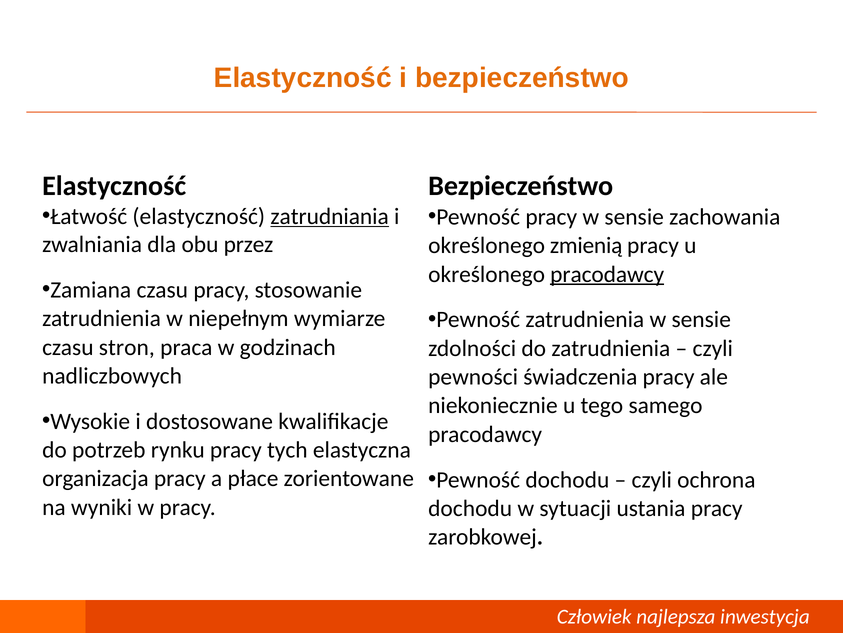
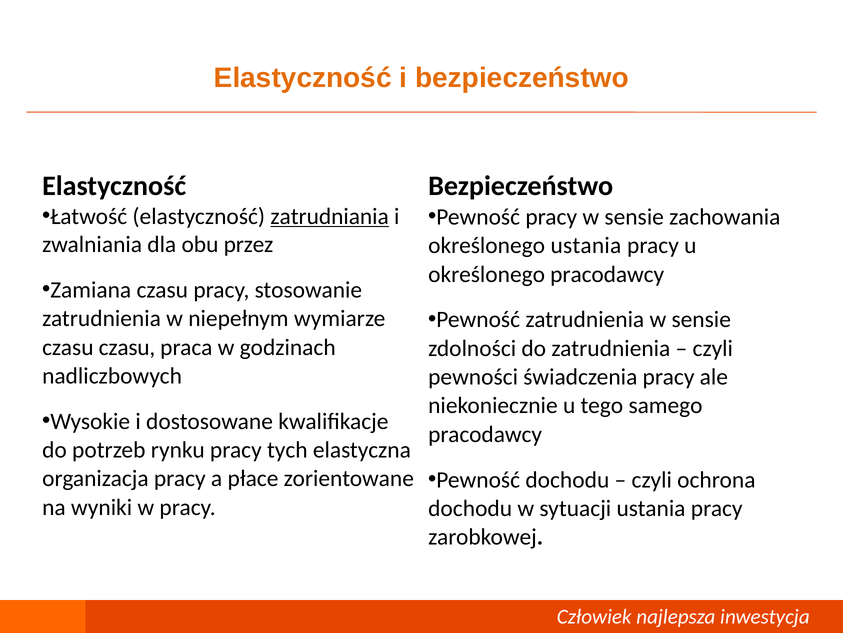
określonego zmienią: zmienią -> ustania (586, 245)
pracodawcy underline: present -> none (607, 274)
czasu stron: stron -> czasu (127, 347)
